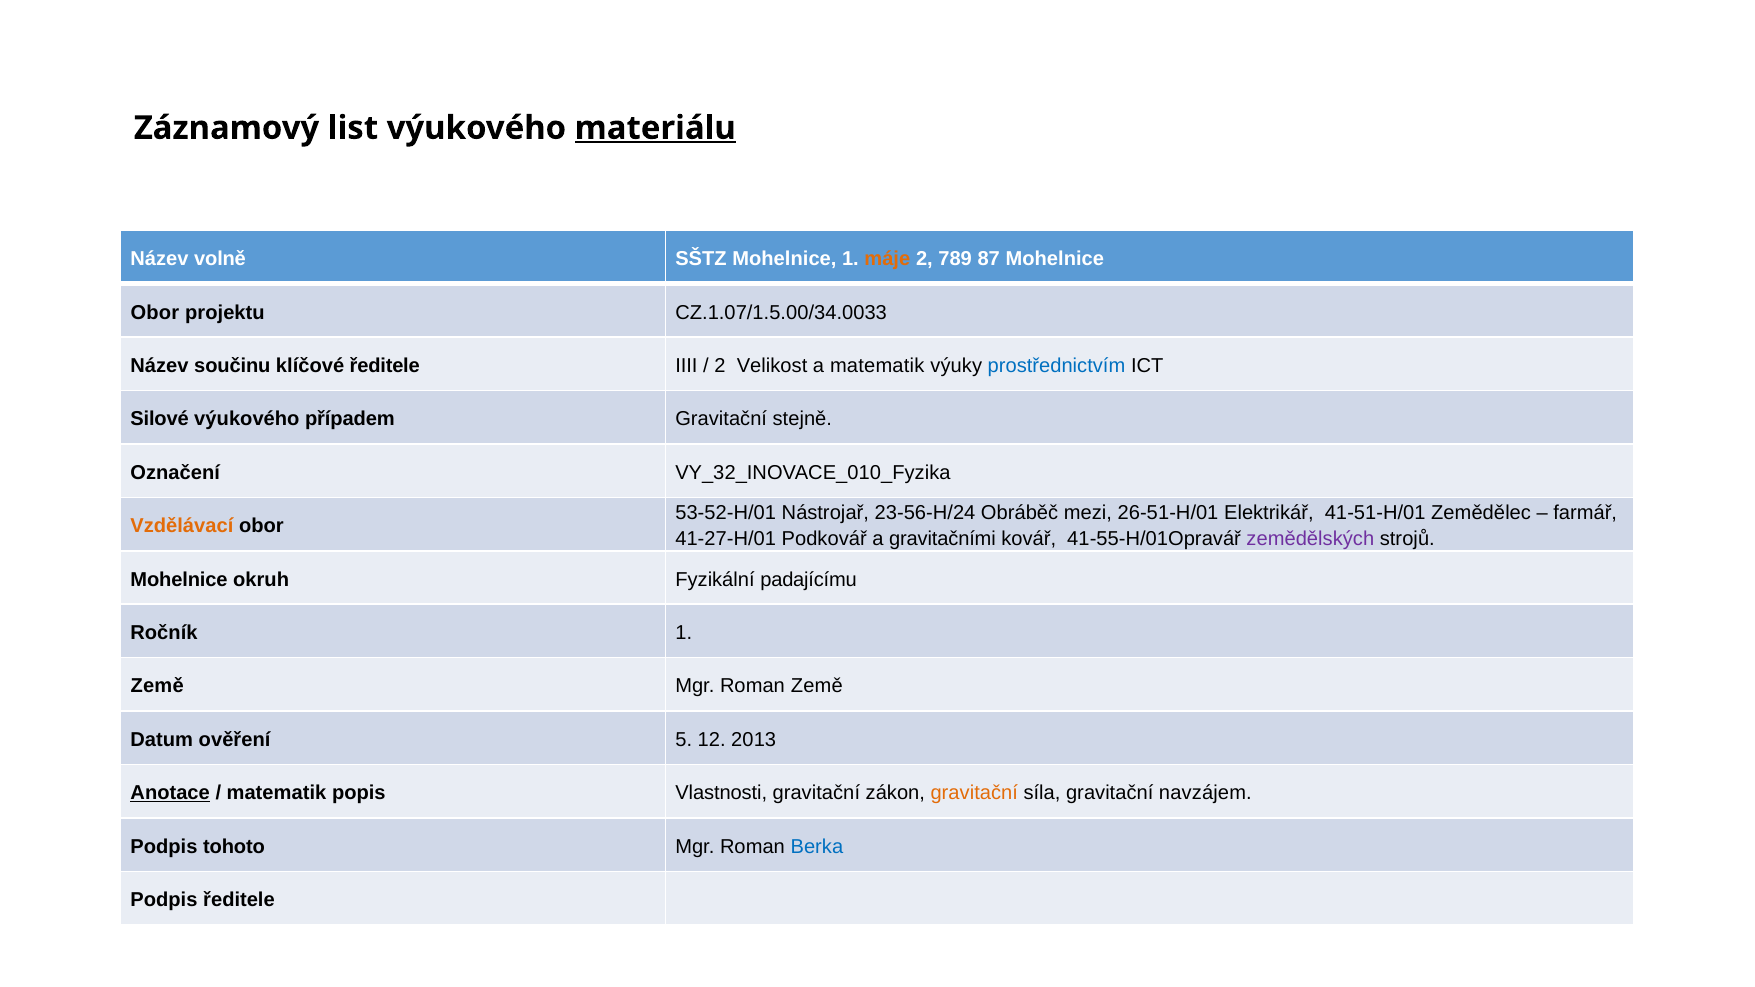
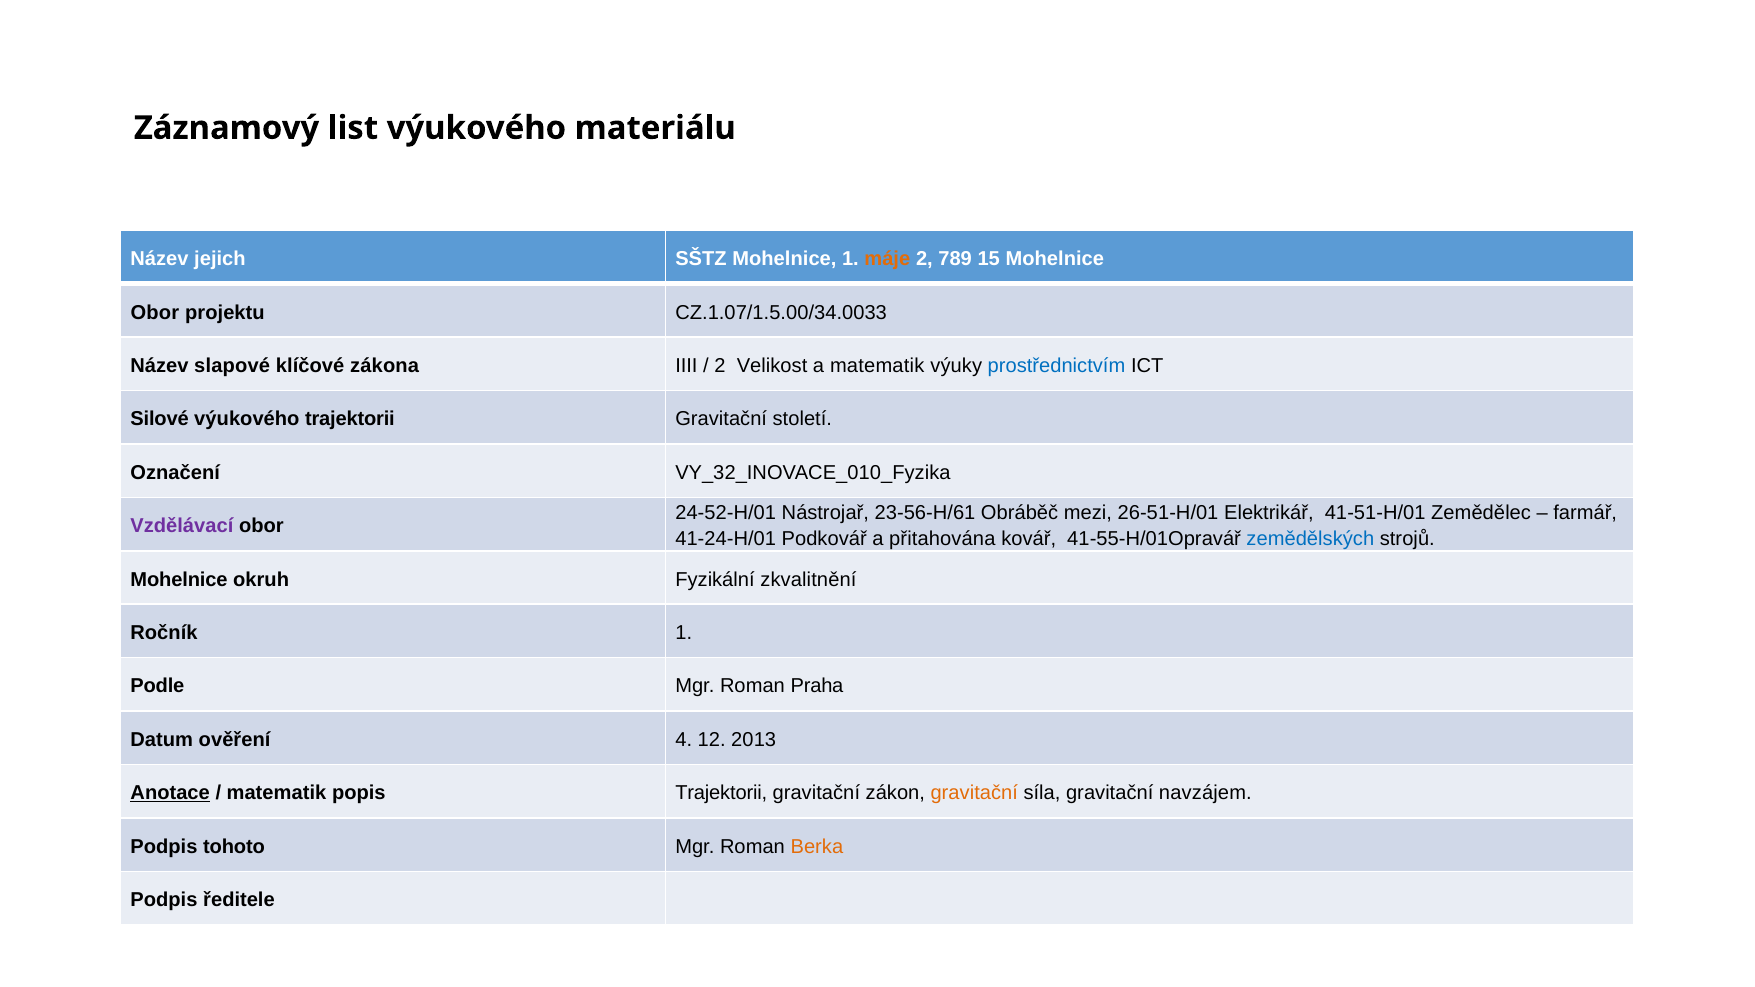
materiálu underline: present -> none (655, 128)
volně: volně -> jejich (220, 259)
87: 87 -> 15 (989, 259)
součinu: součinu -> slapové (232, 366)
klíčové ředitele: ředitele -> zákona (385, 366)
výukového případem: případem -> trajektorii (350, 419)
stejně: stejně -> století (802, 419)
53-52-H/01: 53-52-H/01 -> 24-52-H/01 (726, 513)
23-56-H/24: 23-56-H/24 -> 23-56-H/61 (925, 513)
Vzdělávací colour: orange -> purple (182, 526)
41-27-H/01: 41-27-H/01 -> 41-24-H/01 (726, 539)
gravitačními: gravitačními -> přitahována (942, 539)
zemědělských colour: purple -> blue (1310, 539)
padajícímu: padajícímu -> zkvalitnění (808, 580)
Země: Země -> Podle (157, 686)
Roman Země: Země -> Praha (817, 686)
5: 5 -> 4 (684, 740)
popis Vlastnosti: Vlastnosti -> Trajektorii (721, 793)
Berka colour: blue -> orange (817, 847)
